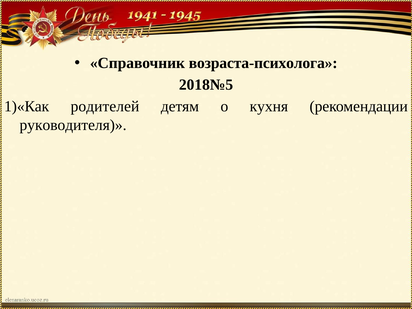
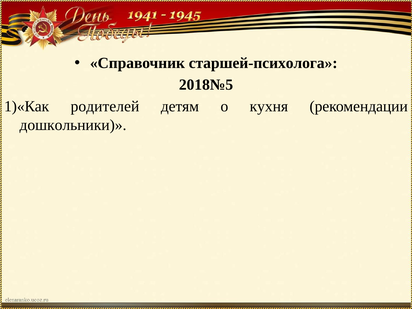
возраста-психолога: возраста-психолога -> старшей-психолога (263, 63)
руководителя: руководителя -> дошкольники (73, 125)
